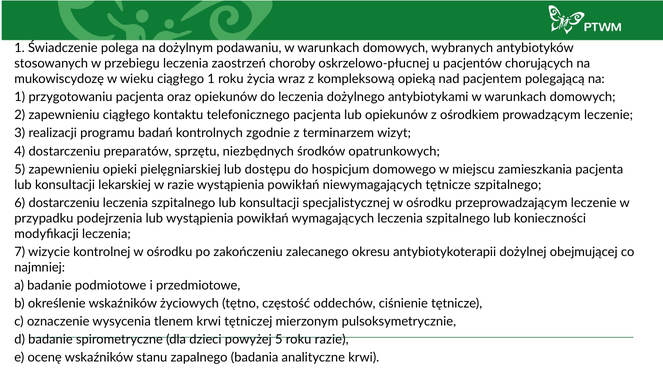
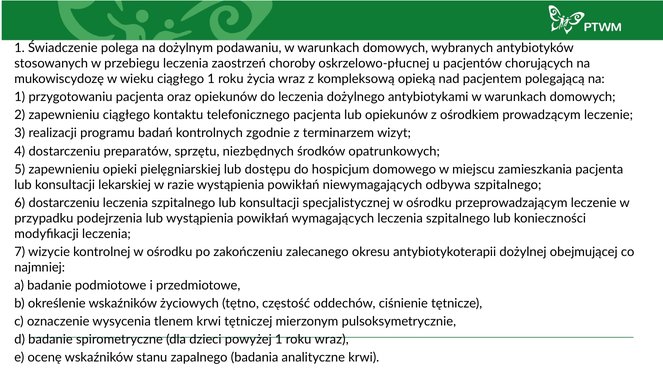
niewymagających tętnicze: tętnicze -> odbywa (448, 185)
powyżej 5: 5 -> 1 (279, 340)
roku razie: razie -> wraz (332, 340)
